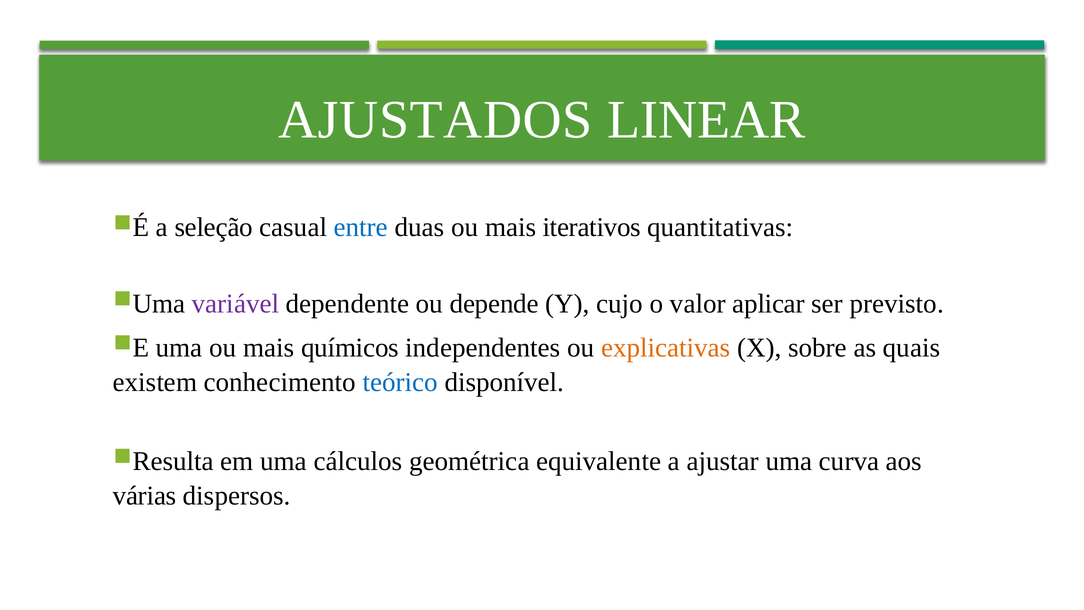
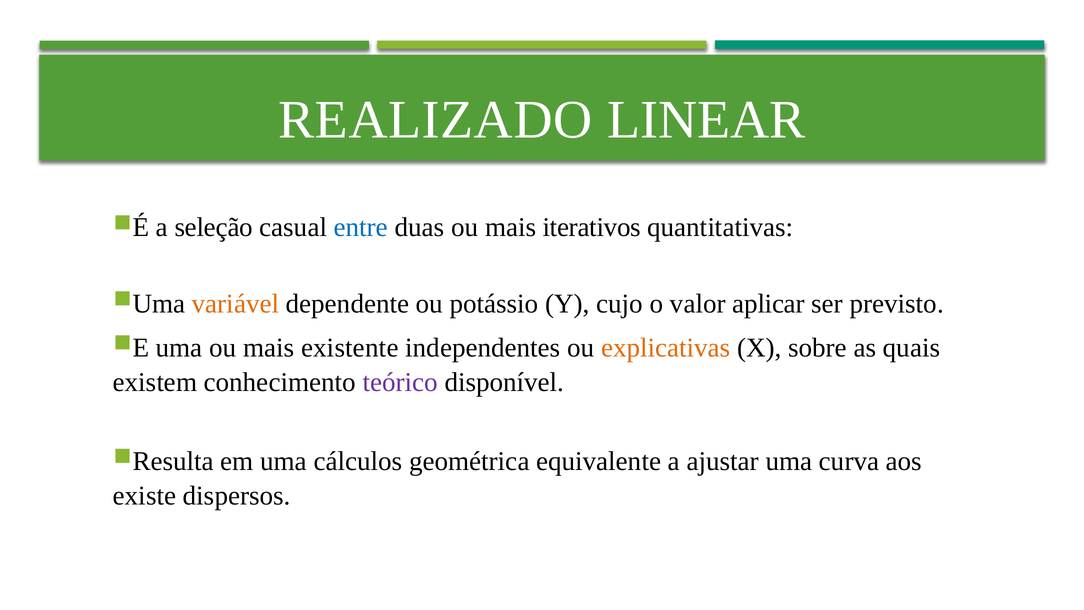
AJUSTADOS: AJUSTADOS -> REALIZADO (435, 120)
variável colour: purple -> orange (235, 304)
depende: depende -> potássio (494, 304)
químicos: químicos -> existente (350, 348)
teórico colour: blue -> purple (400, 382)
várias: várias -> existe (145, 496)
